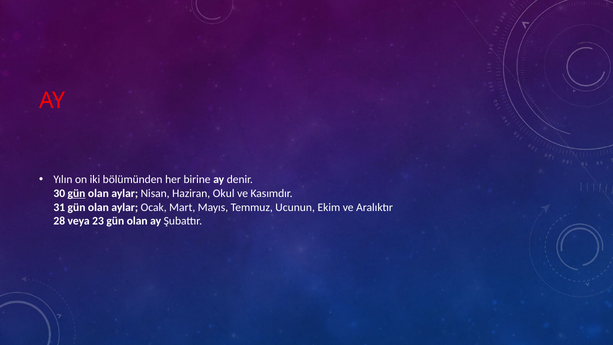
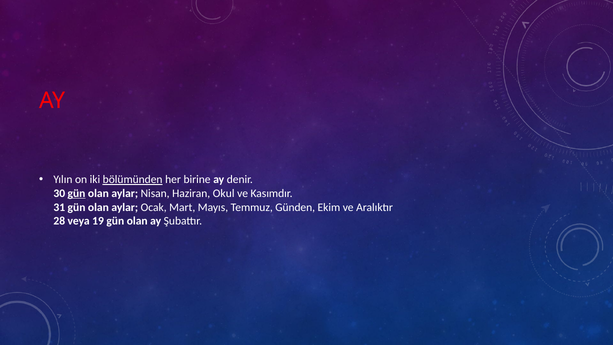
bölümünden underline: none -> present (133, 180)
Ucunun: Ucunun -> Günden (295, 207)
23: 23 -> 19 (98, 221)
